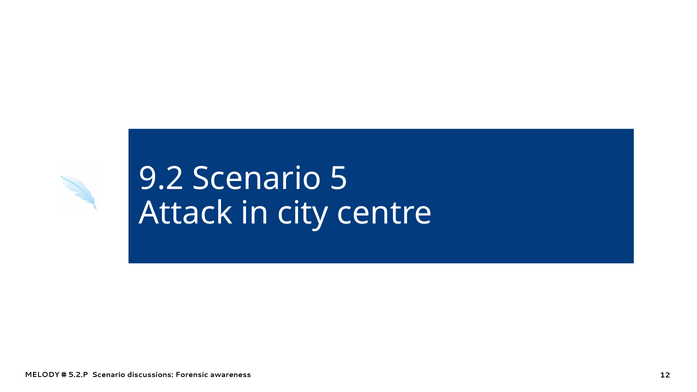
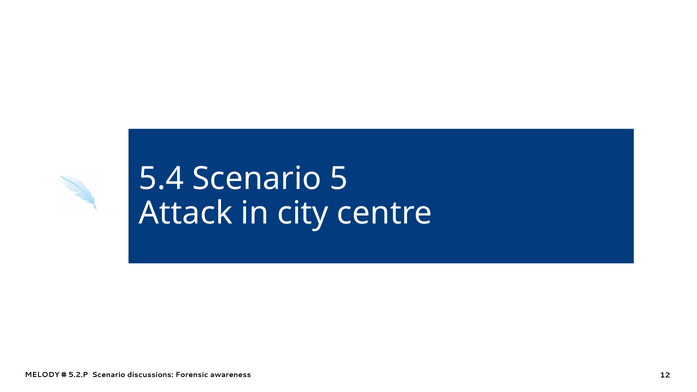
9.2: 9.2 -> 5.4 (161, 179)
